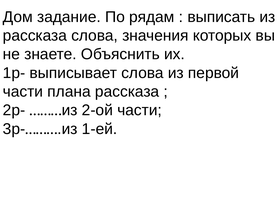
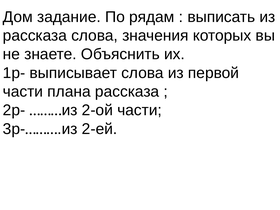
1-ей: 1-ей -> 2-ей (100, 129)
